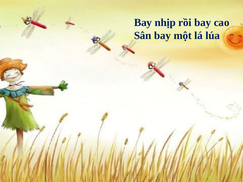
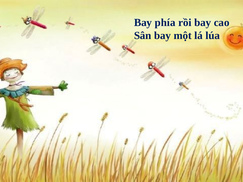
nhịp: nhịp -> phía (165, 23)
